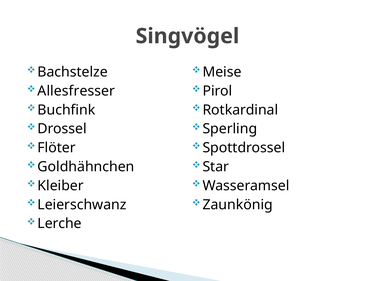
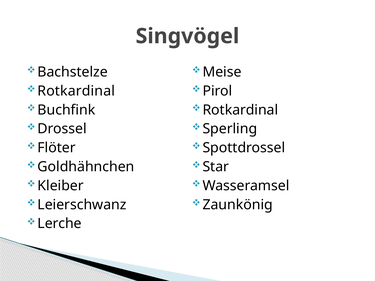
Allesfresser: Allesfresser -> Rotkardinal (76, 91)
